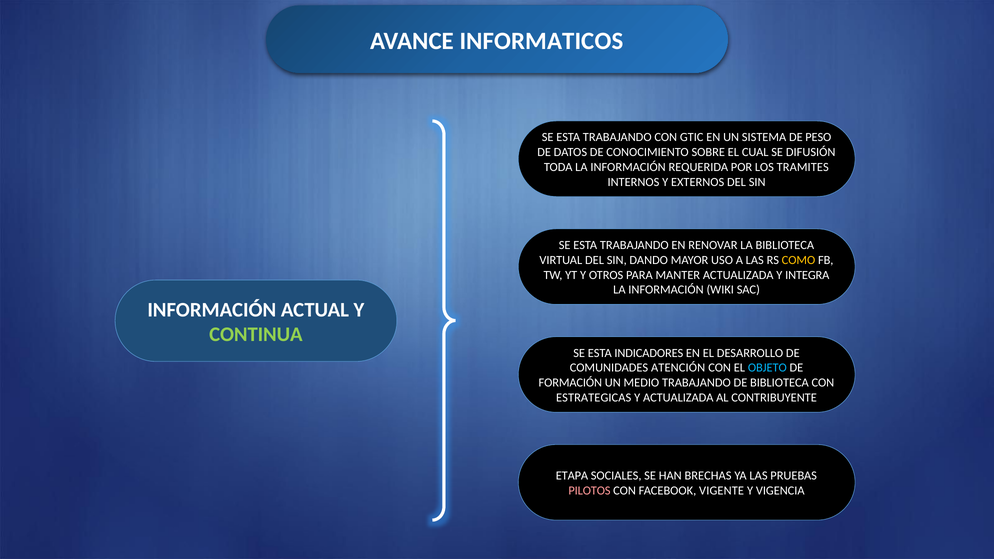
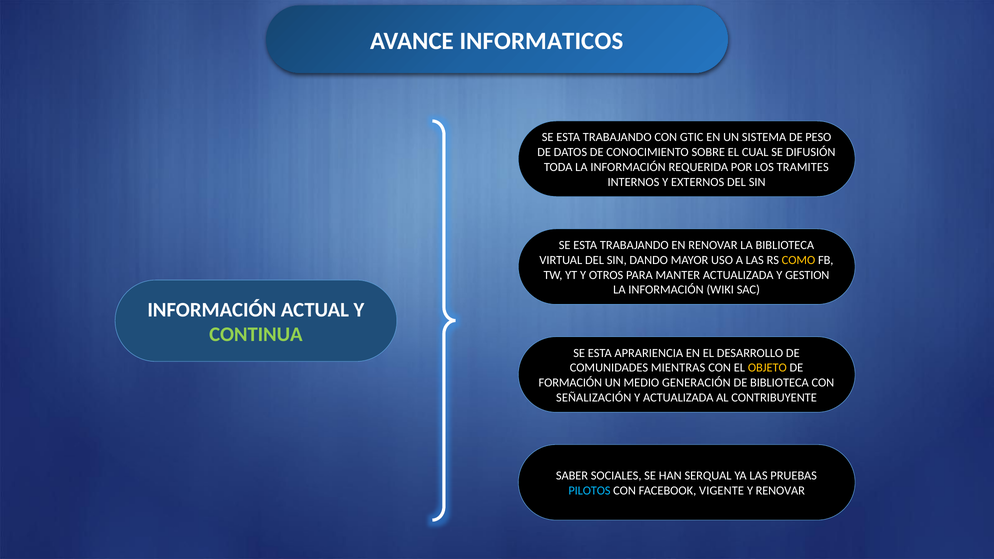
INTEGRA: INTEGRA -> GESTION (807, 275)
INDICADORES: INDICADORES -> APRARIENCIA (649, 353)
ATENCIÓN: ATENCIÓN -> MIENTRAS (678, 368)
OBJETO colour: light blue -> yellow (767, 368)
MEDIO TRABAJANDO: TRABAJANDO -> GENERACIÓN (696, 383)
ESTRATEGICAS: ESTRATEGICAS -> SEÑALIZACIÓN (594, 398)
ETAPA: ETAPA -> SABER (572, 476)
BRECHAS: BRECHAS -> SERQUAL (708, 476)
PILOTOS colour: pink -> light blue (589, 491)
Y VIGENCIA: VIGENCIA -> RENOVAR (780, 491)
